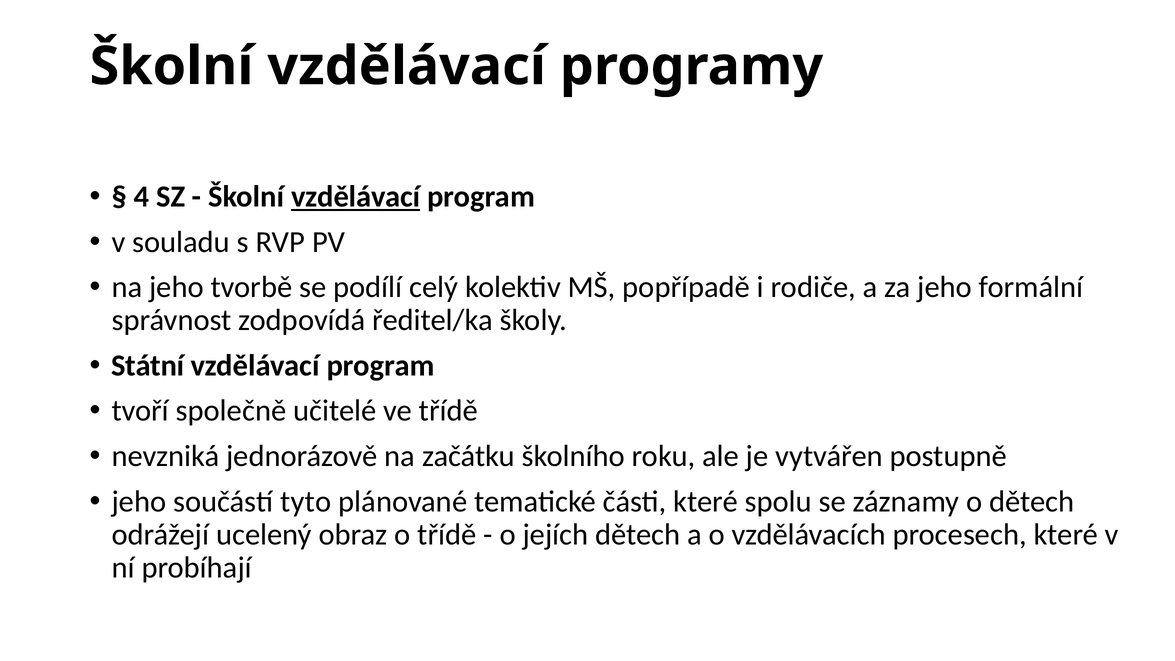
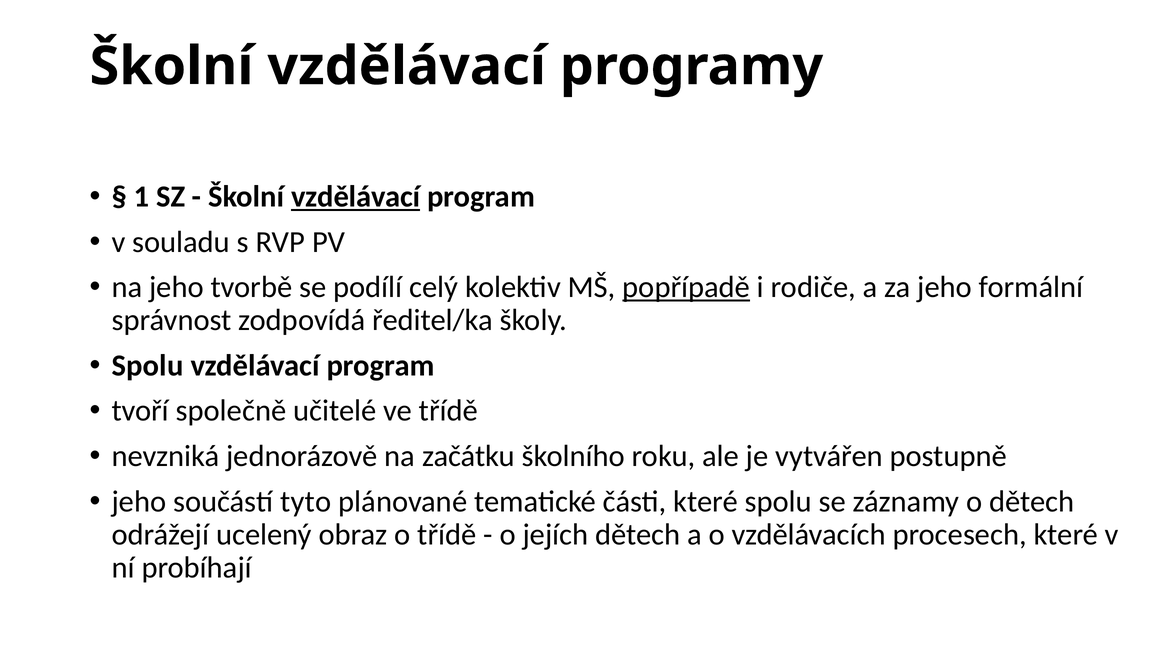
4: 4 -> 1 (141, 197)
popřípadě underline: none -> present (686, 287)
Státní: Státní -> Spolu (148, 366)
